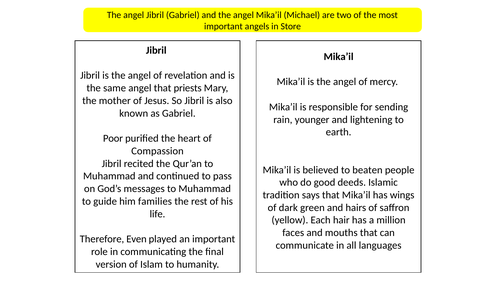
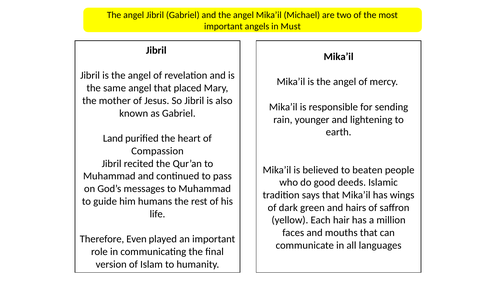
Store: Store -> Must (291, 26)
priests: priests -> placed (188, 88)
Poor: Poor -> Land (113, 139)
families: families -> humans (155, 202)
